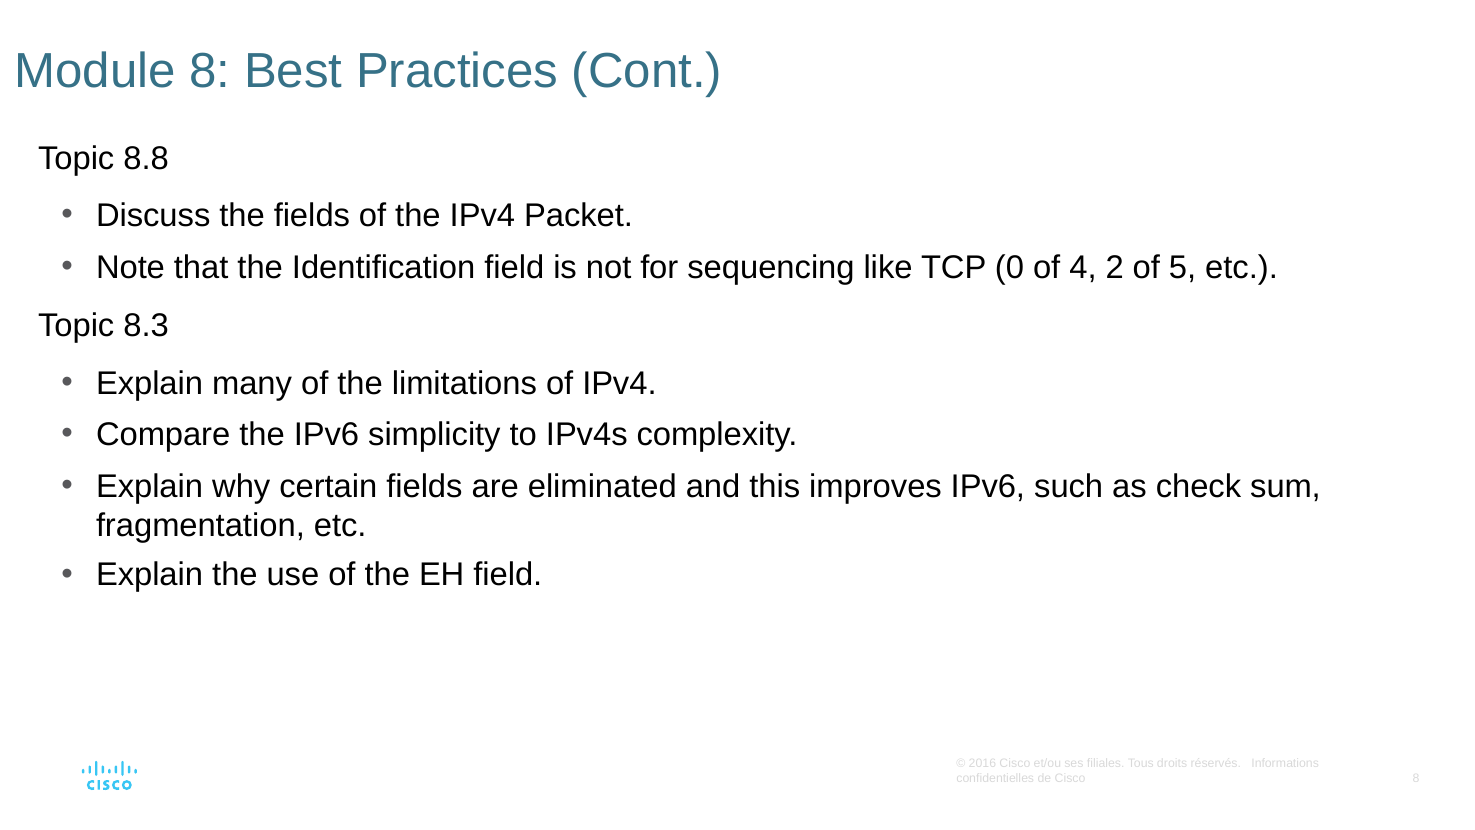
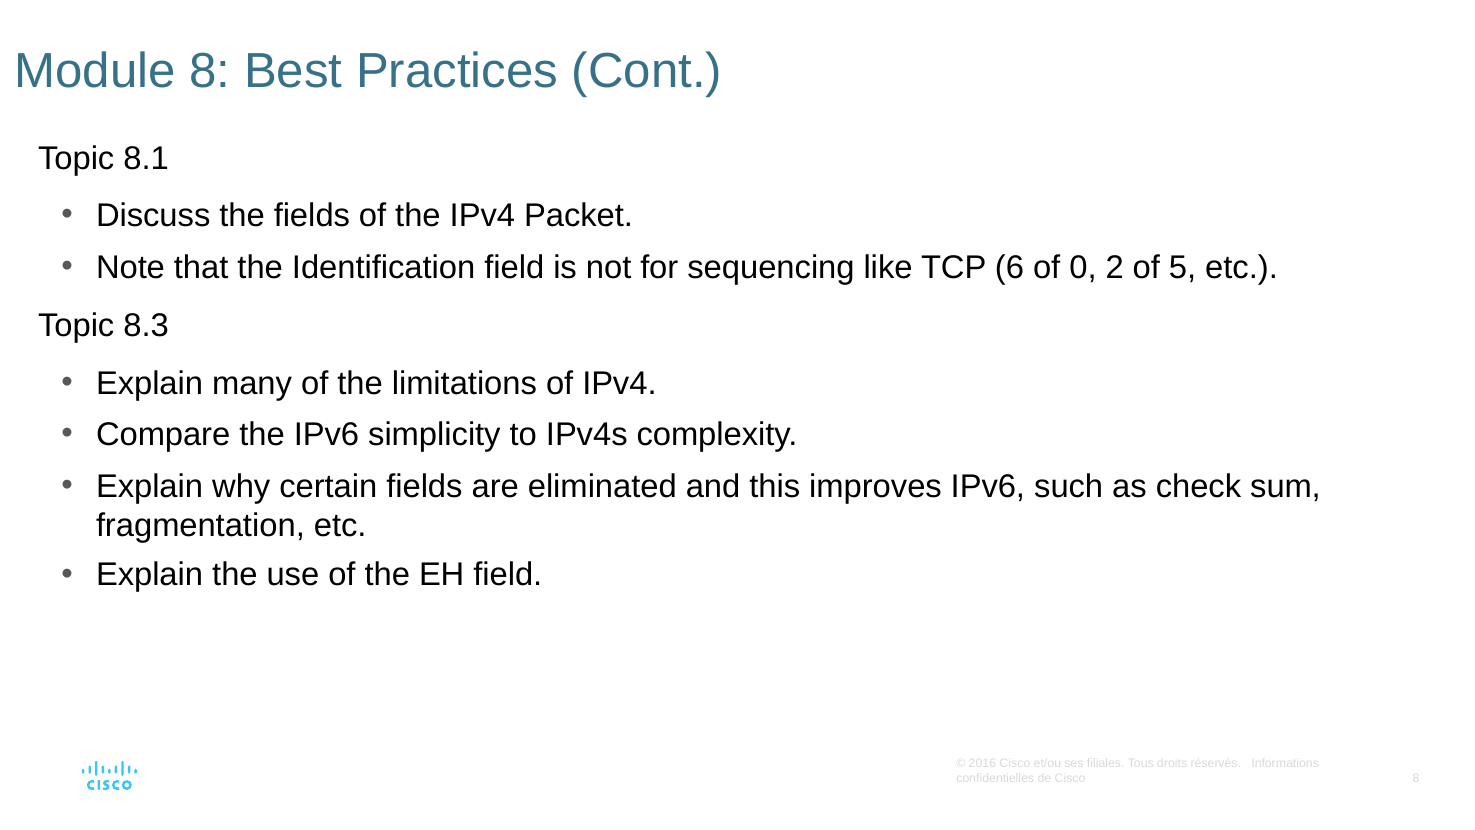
8.8: 8.8 -> 8.1 (146, 158)
0: 0 -> 6 (1009, 268)
4: 4 -> 0 (1083, 268)
